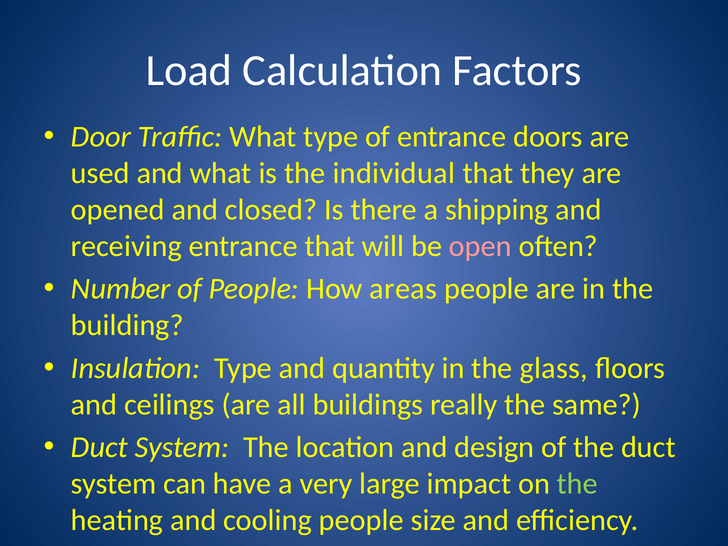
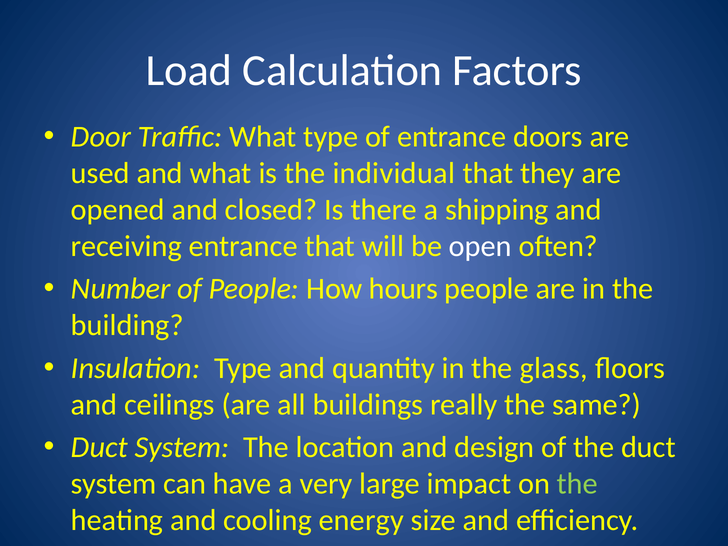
open colour: pink -> white (480, 246)
areas: areas -> hours (403, 289)
cooling people: people -> energy (361, 520)
